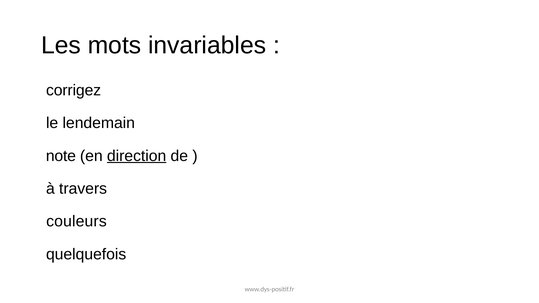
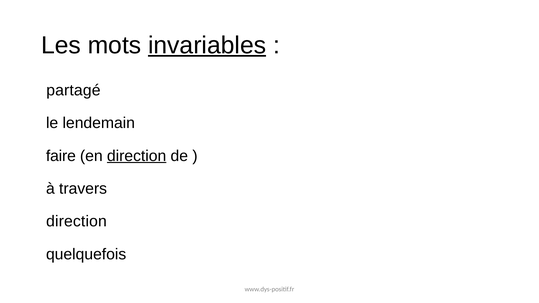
invariables underline: none -> present (207, 45)
corrigez: corrigez -> partagé (73, 90)
note: note -> faire (61, 156)
couleurs: couleurs -> direction (76, 222)
